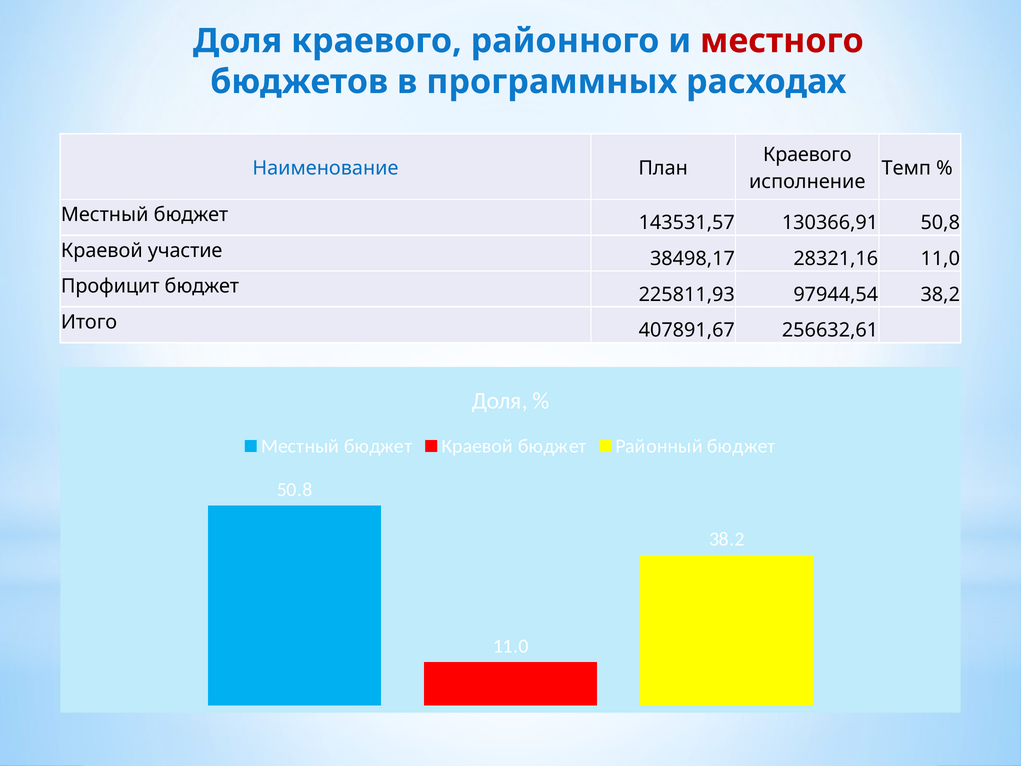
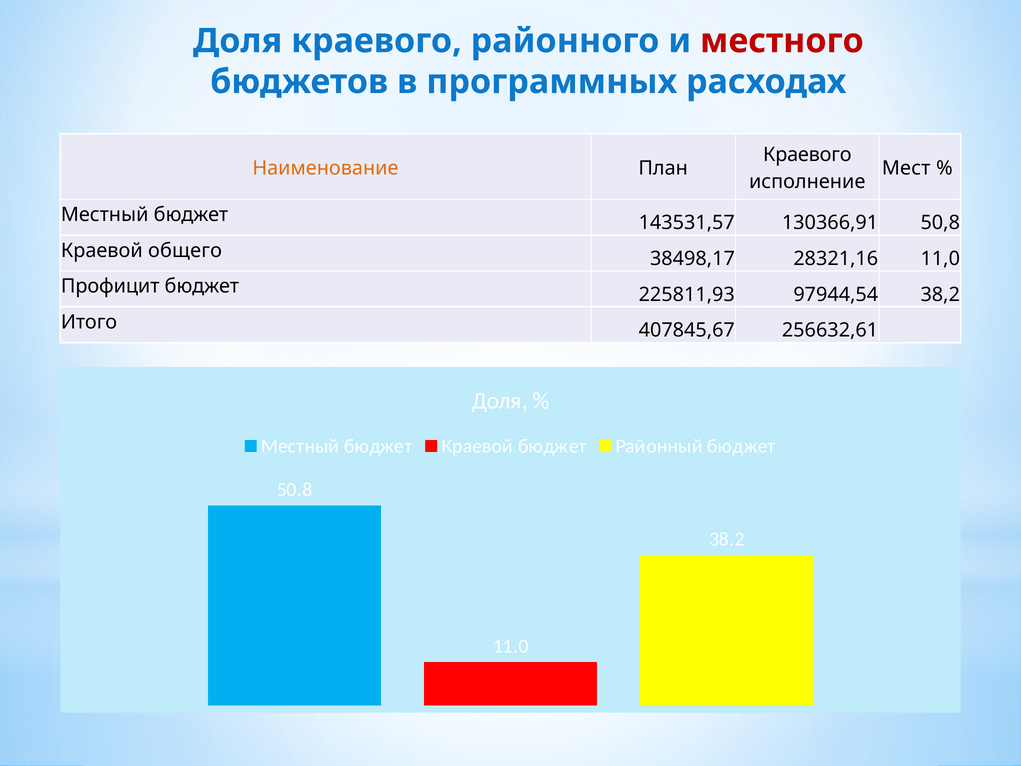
Наименование colour: blue -> orange (325, 168)
Темп: Темп -> Мест (906, 168)
участие: участие -> общего (185, 250)
407891,67: 407891,67 -> 407845,67 (687, 330)
